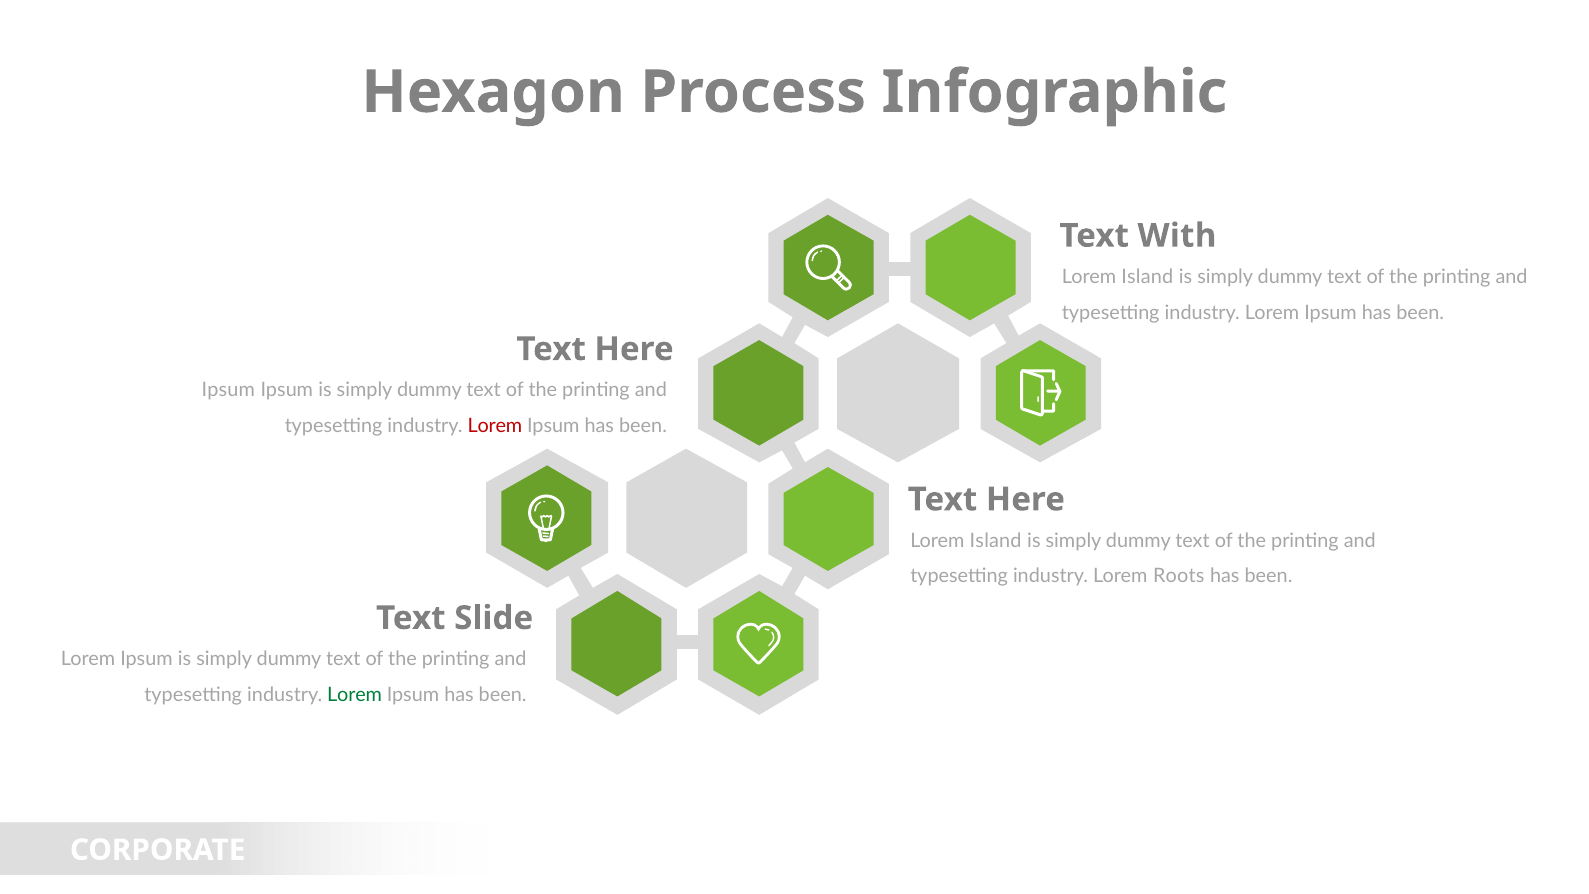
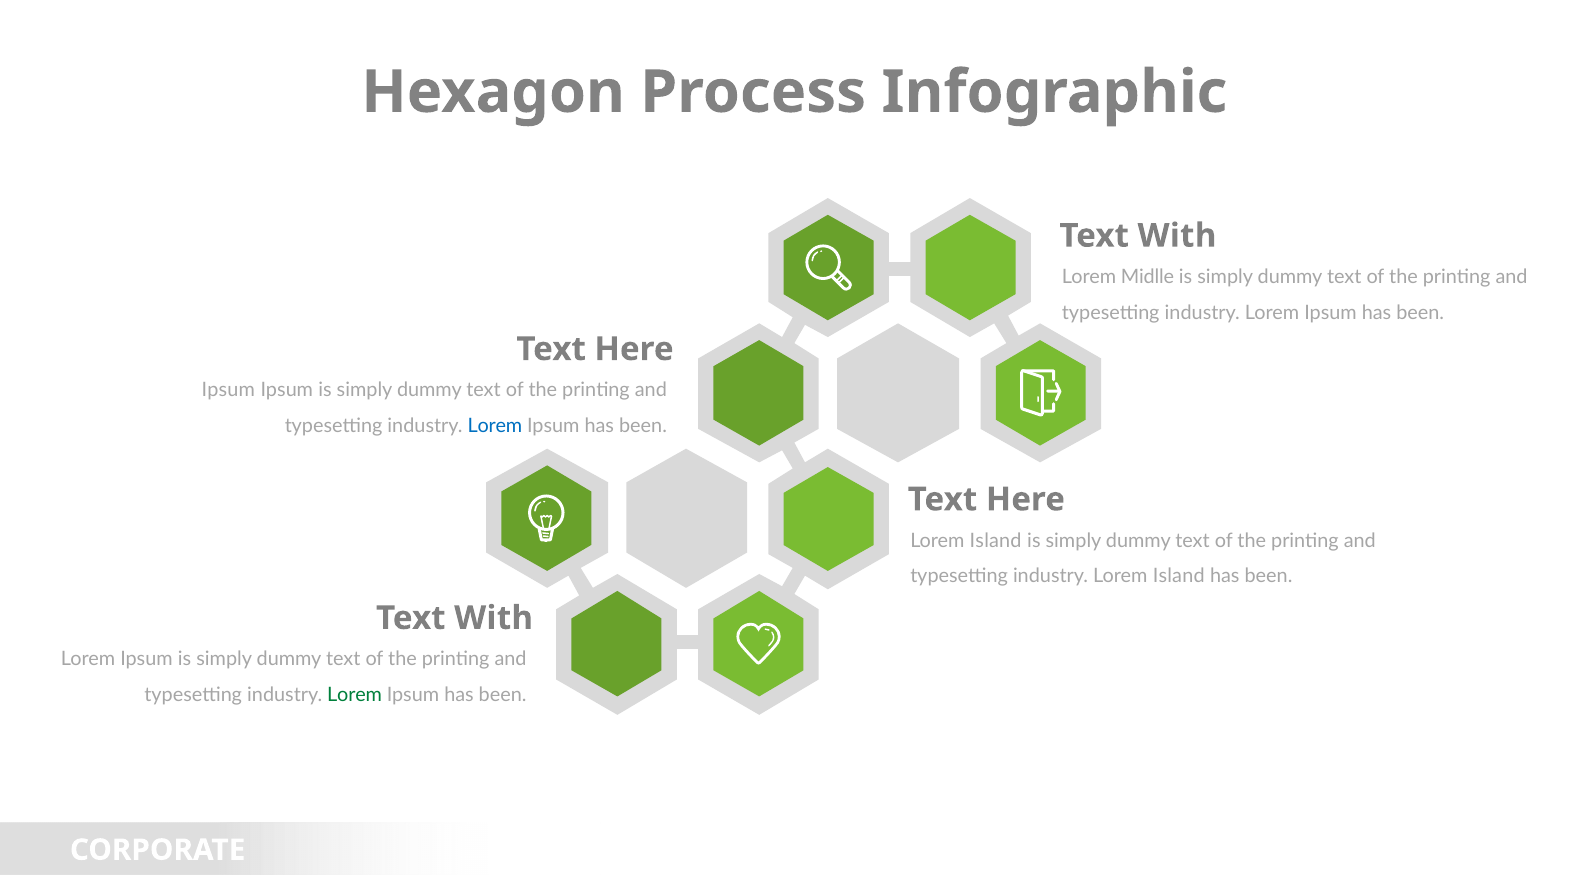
Island: Island -> Midlle (1148, 277)
Lorem colour: red -> blue (495, 426)
industry Lorem Roots: Roots -> Island (1179, 576)
Slide: Slide -> With (494, 618)
